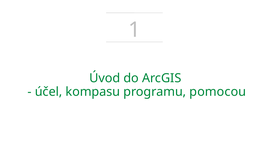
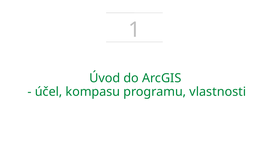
pomocou: pomocou -> vlastnosti (218, 92)
